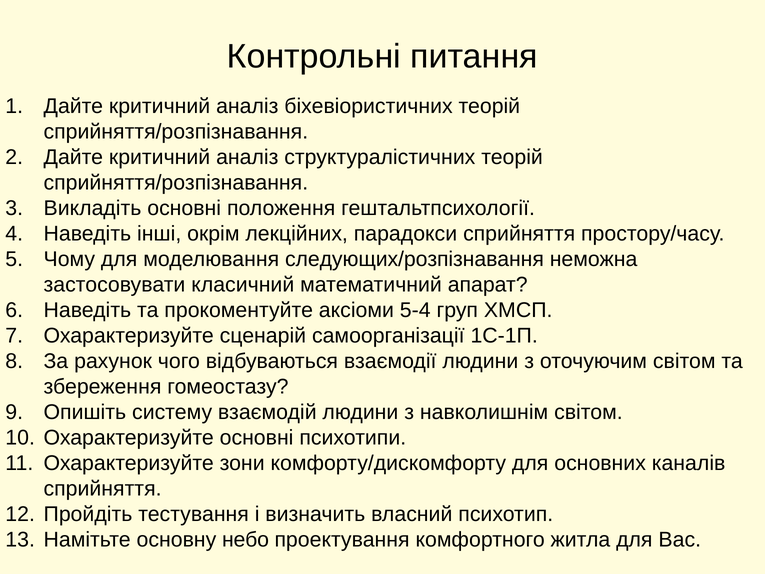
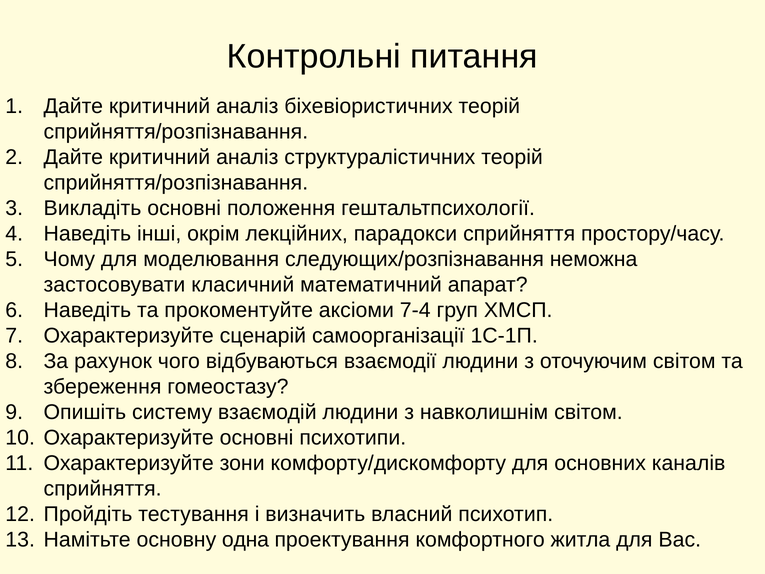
5-4: 5-4 -> 7-4 (415, 310)
небо: небо -> одна (246, 540)
